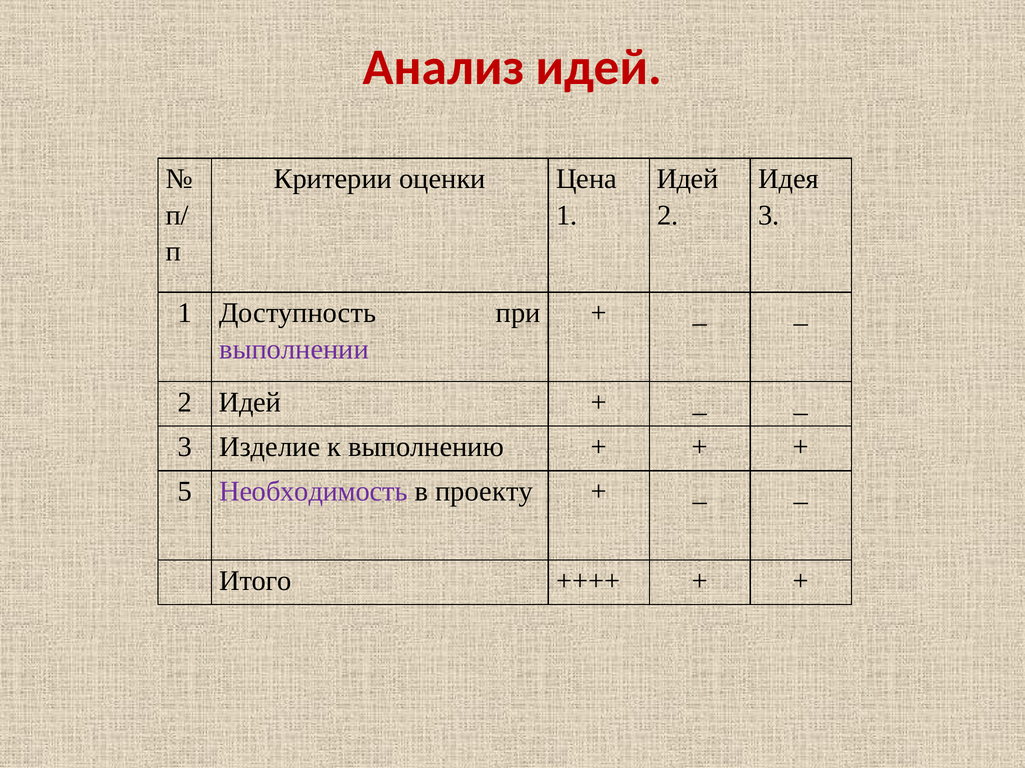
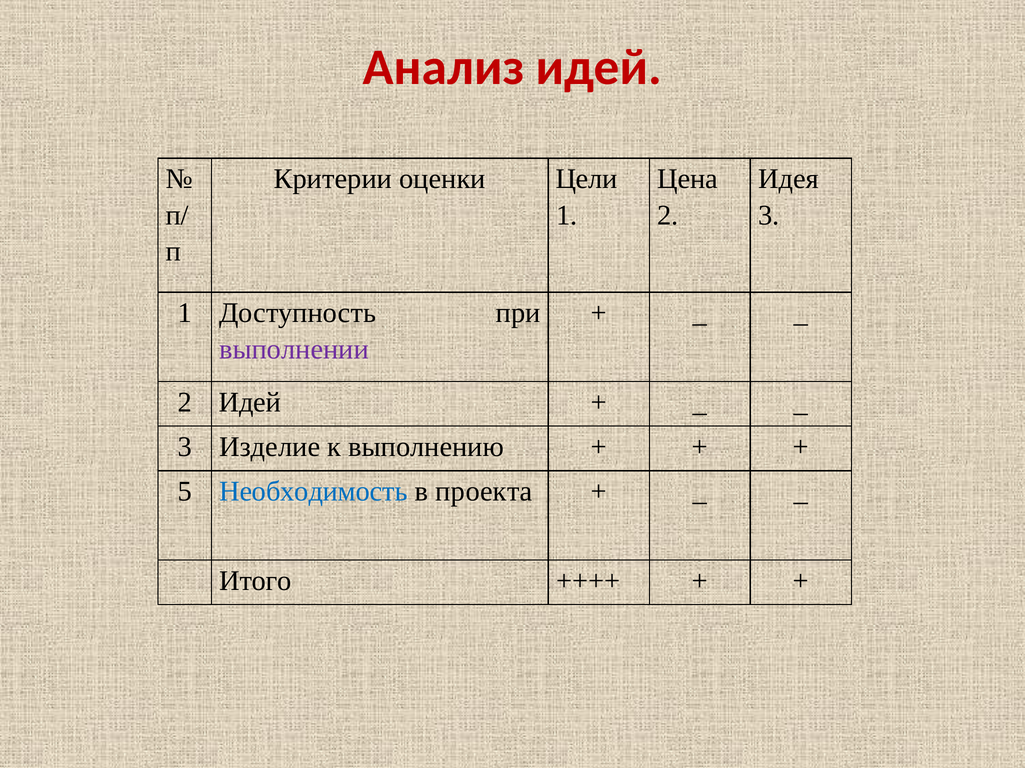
Цена: Цена -> Цели (587, 179)
Идей: Идей -> Цена (687, 179)
Необходимость colour: purple -> blue (313, 492)
проекту: проекту -> проекта (484, 492)
